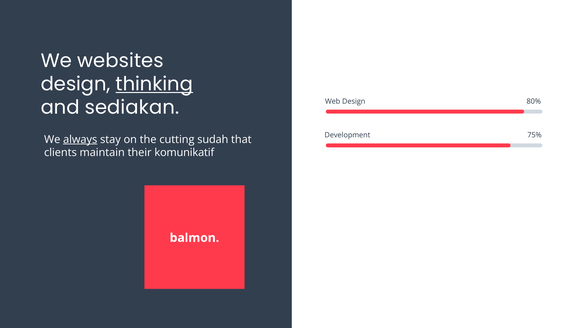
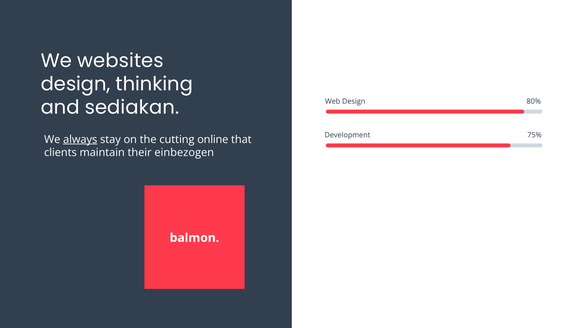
thinking underline: present -> none (154, 84)
sudah: sudah -> online (213, 140)
komunikatif: komunikatif -> einbezogen (184, 153)
